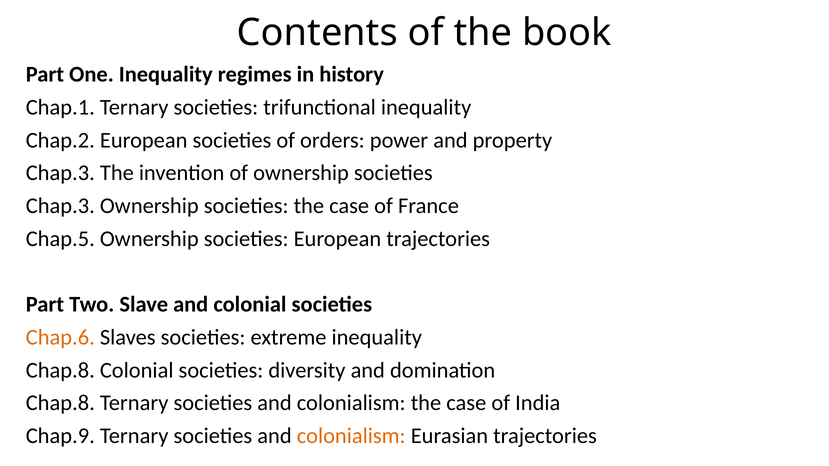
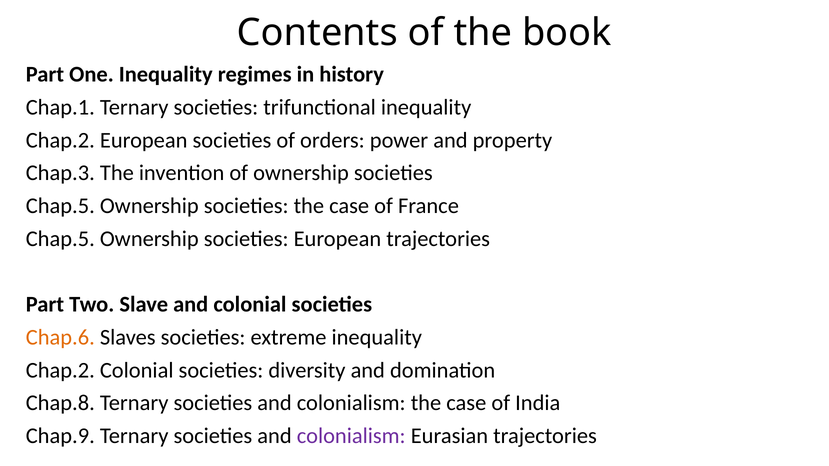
Chap.3: Chap.3 -> Chap.5 (60, 206)
Chap.8: Chap.8 -> Chap.2 (60, 370)
colonialism colour: orange -> purple (351, 436)
